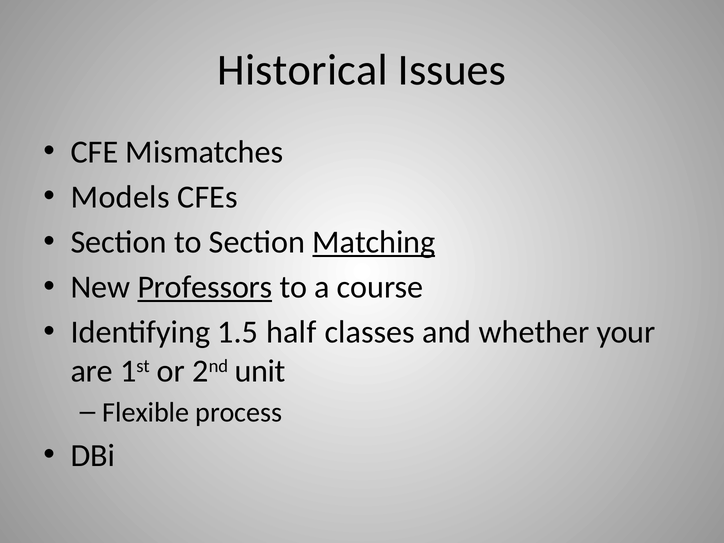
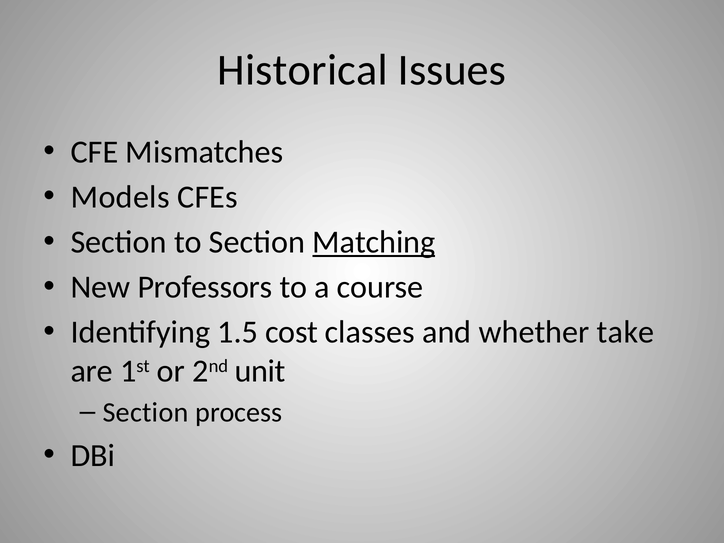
Professors underline: present -> none (205, 287)
half: half -> cost (292, 332)
your: your -> take (626, 332)
Flexible: Flexible -> Section (146, 412)
